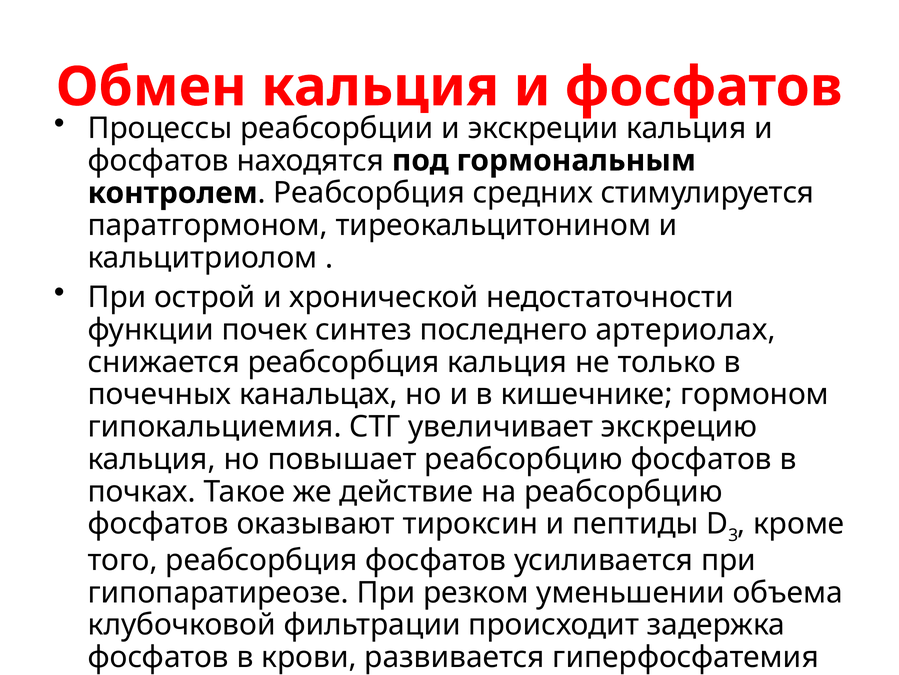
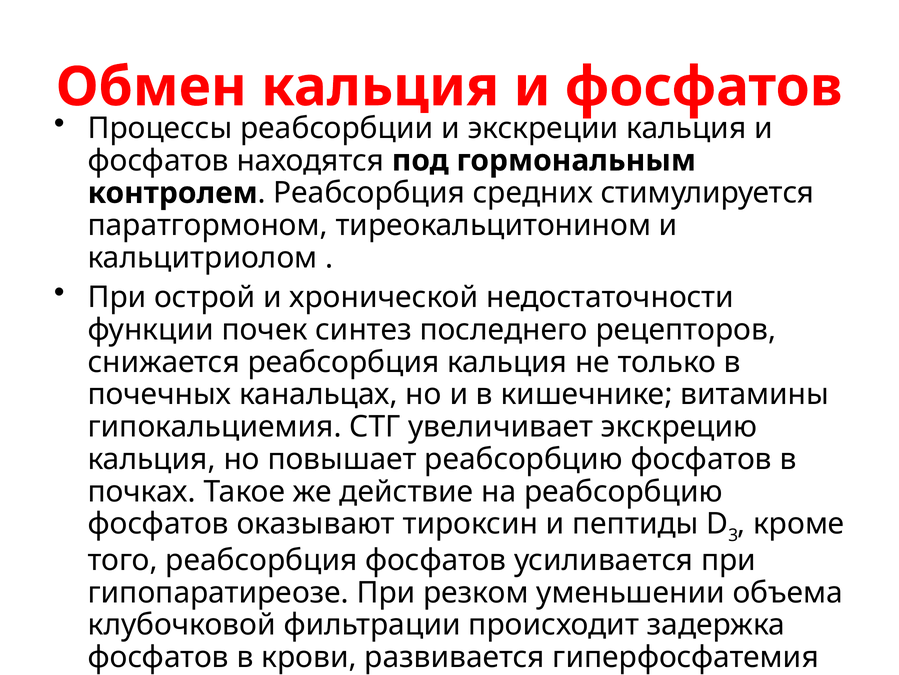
артериолах: артериолах -> рецепторов (686, 329)
гормоном: гормоном -> витамины (755, 394)
